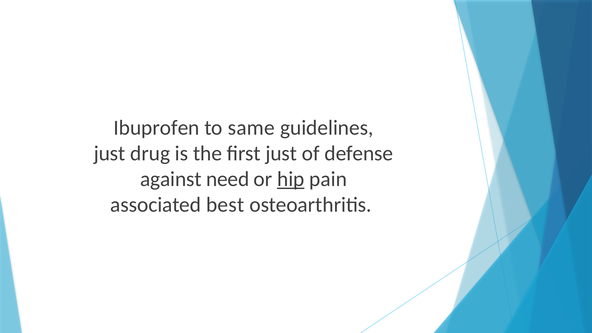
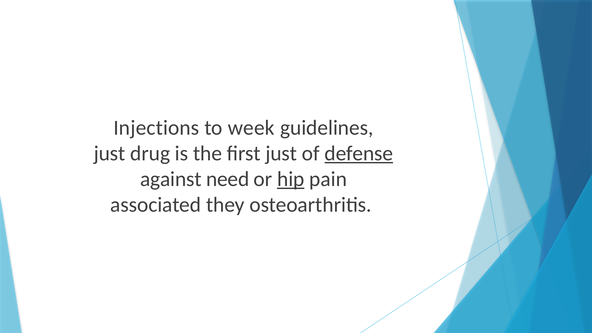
Ibuprofen: Ibuprofen -> Injections (156, 128)
same: same -> week (251, 128)
defense underline: none -> present (359, 153)
best: best -> they (225, 205)
